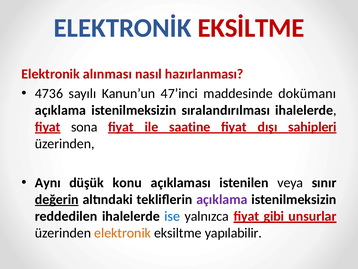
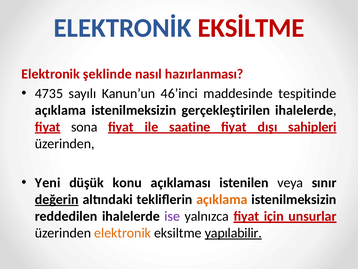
alınması: alınması -> şeklinde (107, 74)
4736: 4736 -> 4735 (49, 93)
47’inci: 47’inci -> 46’inci (179, 93)
dokümanı: dokümanı -> tespitinde (307, 93)
sıralandırılması: sıralandırılması -> gerçekleştirilen (226, 110)
Aynı: Aynı -> Yeni (48, 182)
açıklama colour: purple -> orange (222, 199)
ise colour: blue -> purple (172, 216)
gibi: gibi -> için (274, 216)
yapılabilir underline: none -> present (233, 233)
